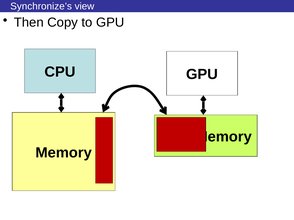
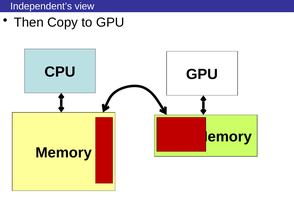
Synchronize’s: Synchronize’s -> Independent’s (41, 6)
